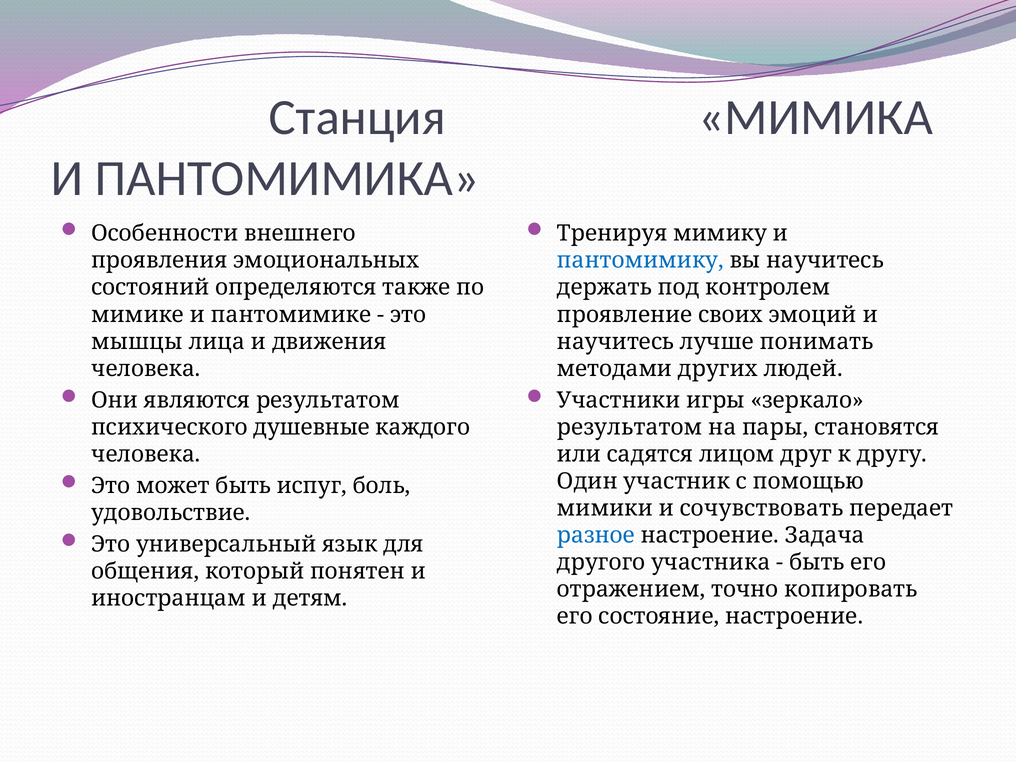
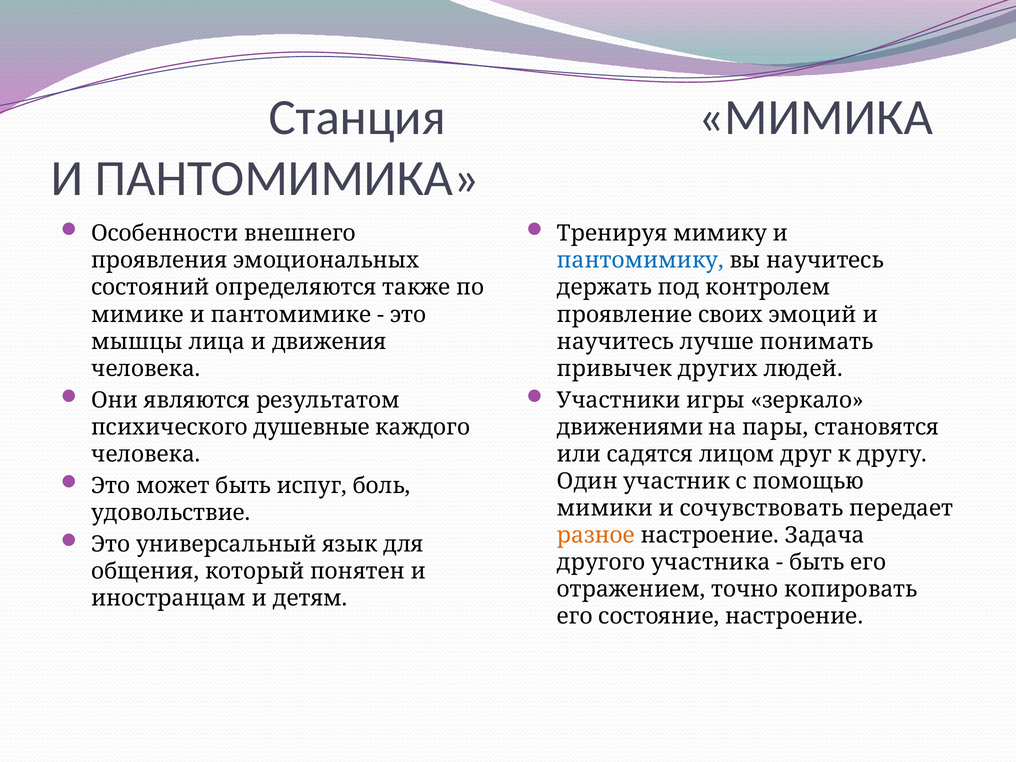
методами: методами -> привычек (615, 369)
результатом: результатом -> движениями (630, 427)
разное colour: blue -> orange (596, 535)
